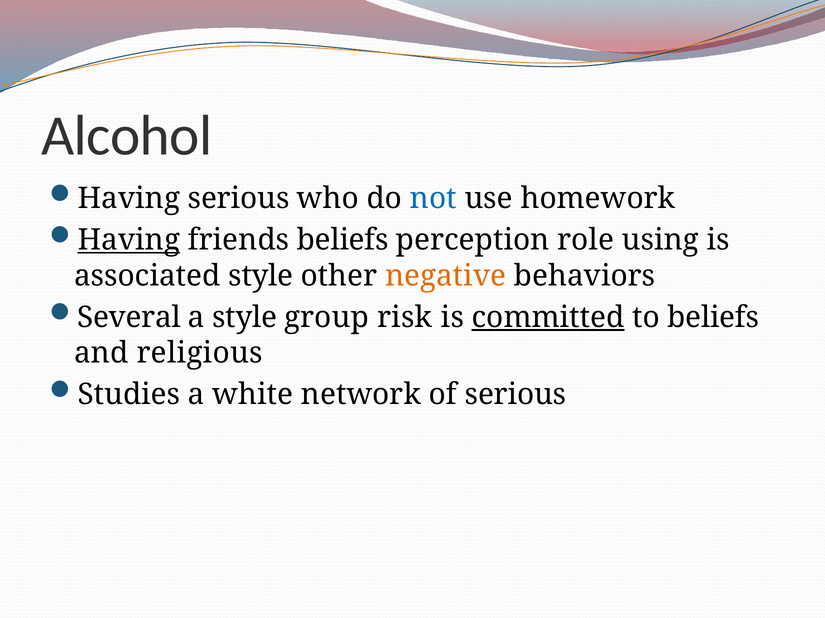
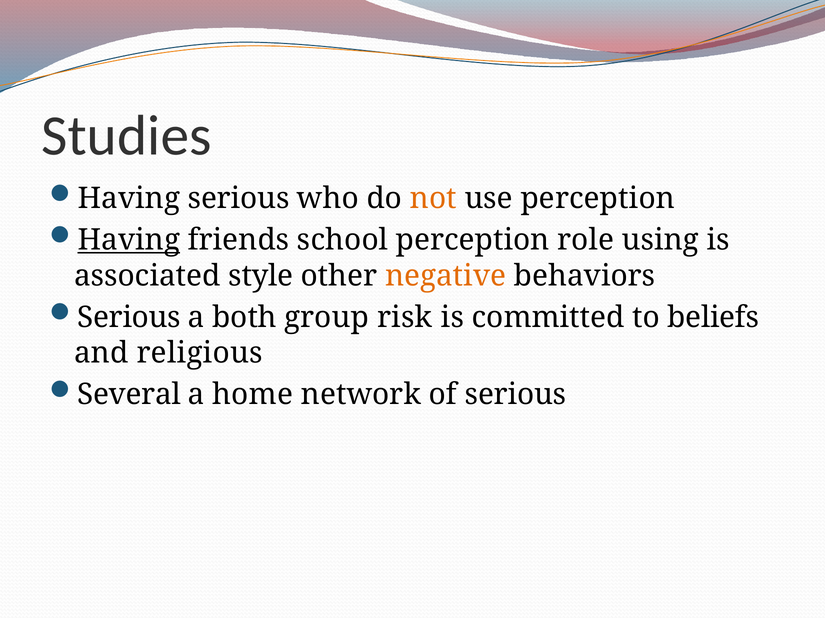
Alcohol: Alcohol -> Studies (126, 136)
not colour: blue -> orange (433, 199)
use homework: homework -> perception (598, 199)
friends beliefs: beliefs -> school (343, 240)
Several: Several -> Serious (129, 318)
a style: style -> both (245, 318)
committed underline: present -> none (548, 318)
Studies: Studies -> Several (129, 395)
white: white -> home (253, 395)
